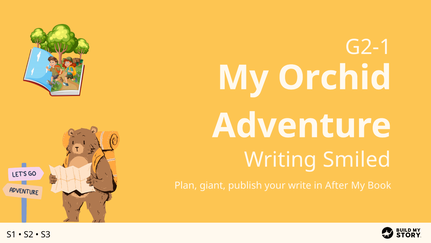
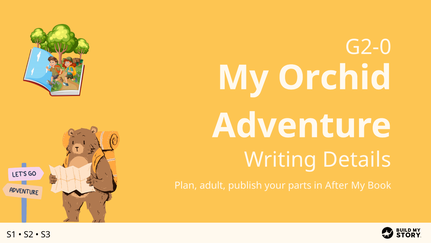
G2-1: G2-1 -> G2-0 (368, 47)
Smiled: Smiled -> Details (357, 160)
giant: giant -> adult (213, 185)
write: write -> parts (300, 185)
